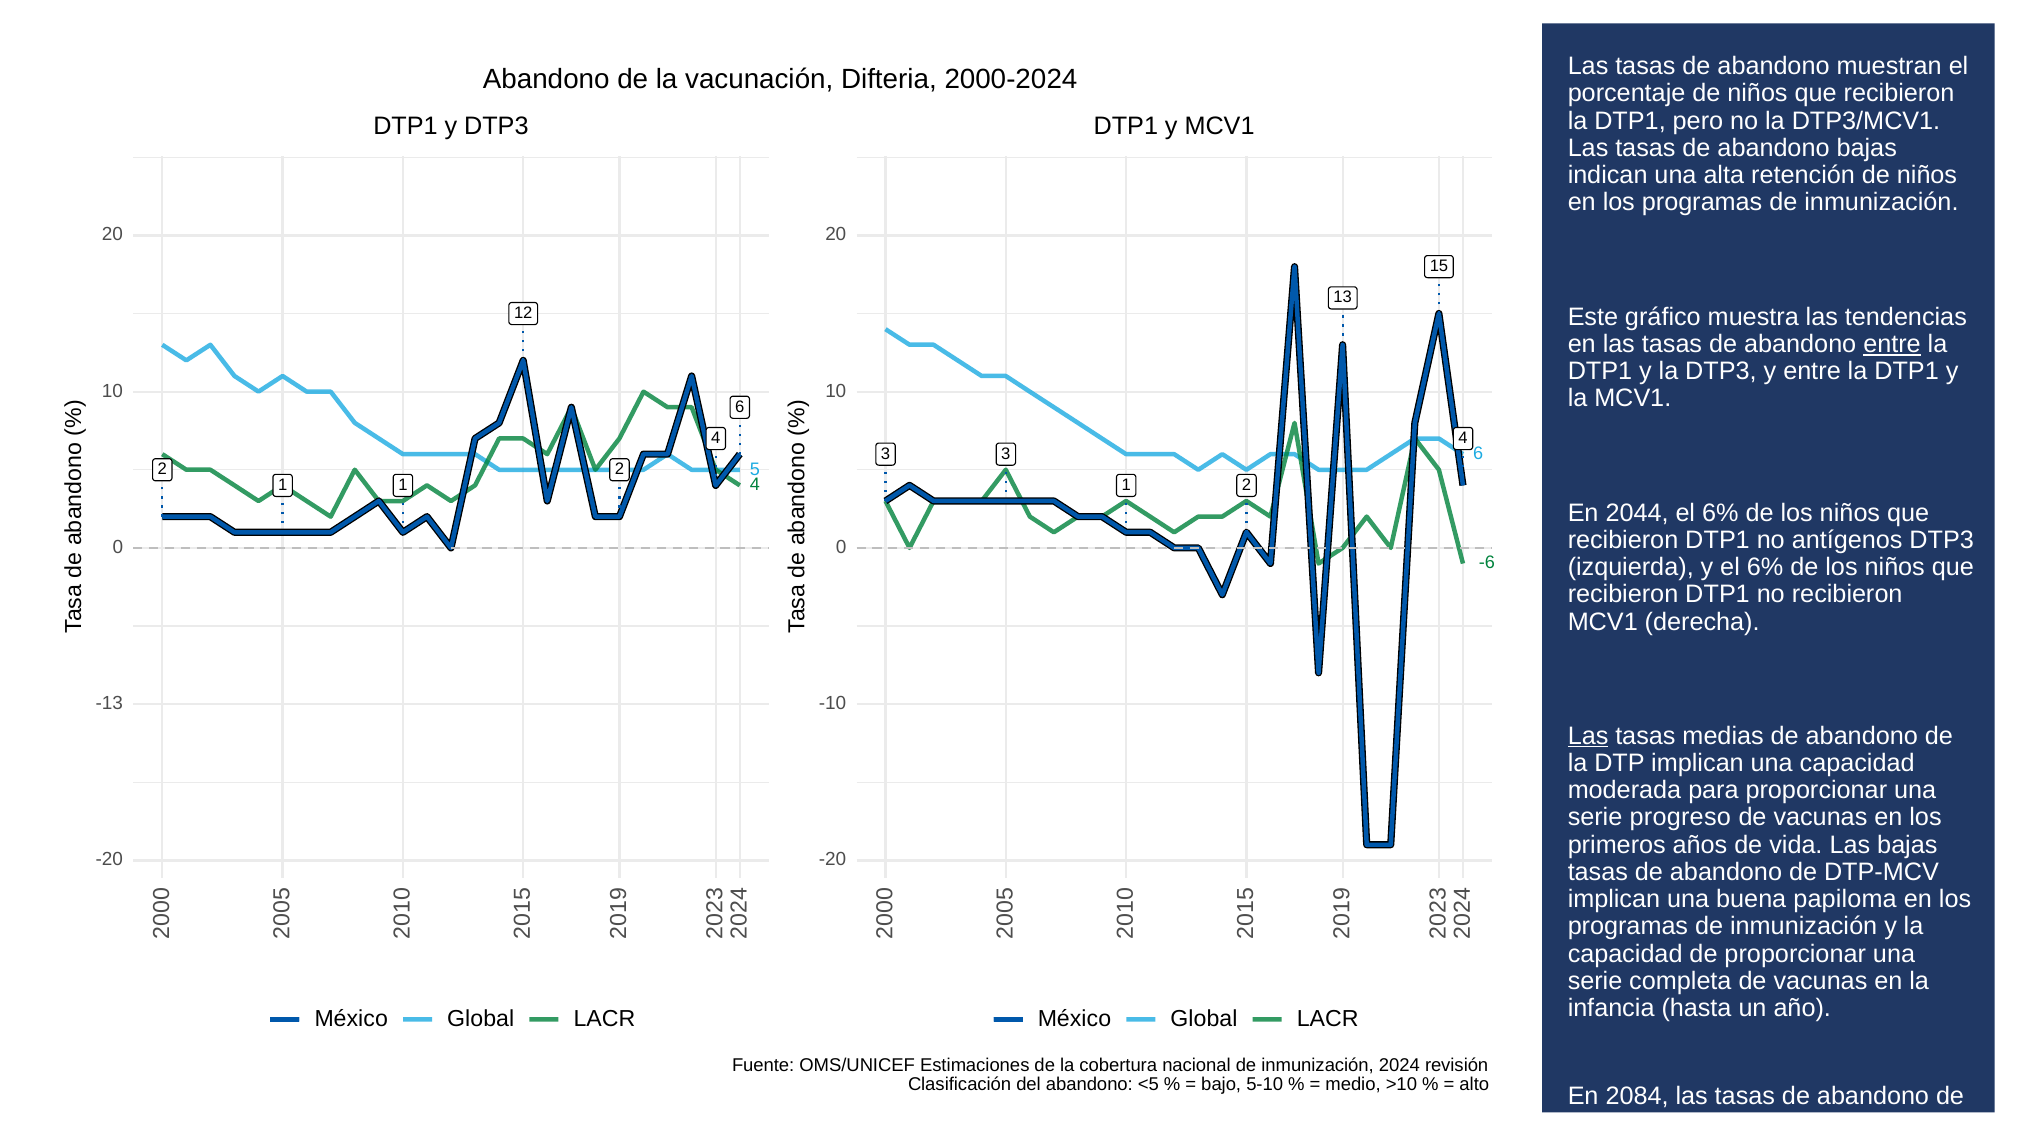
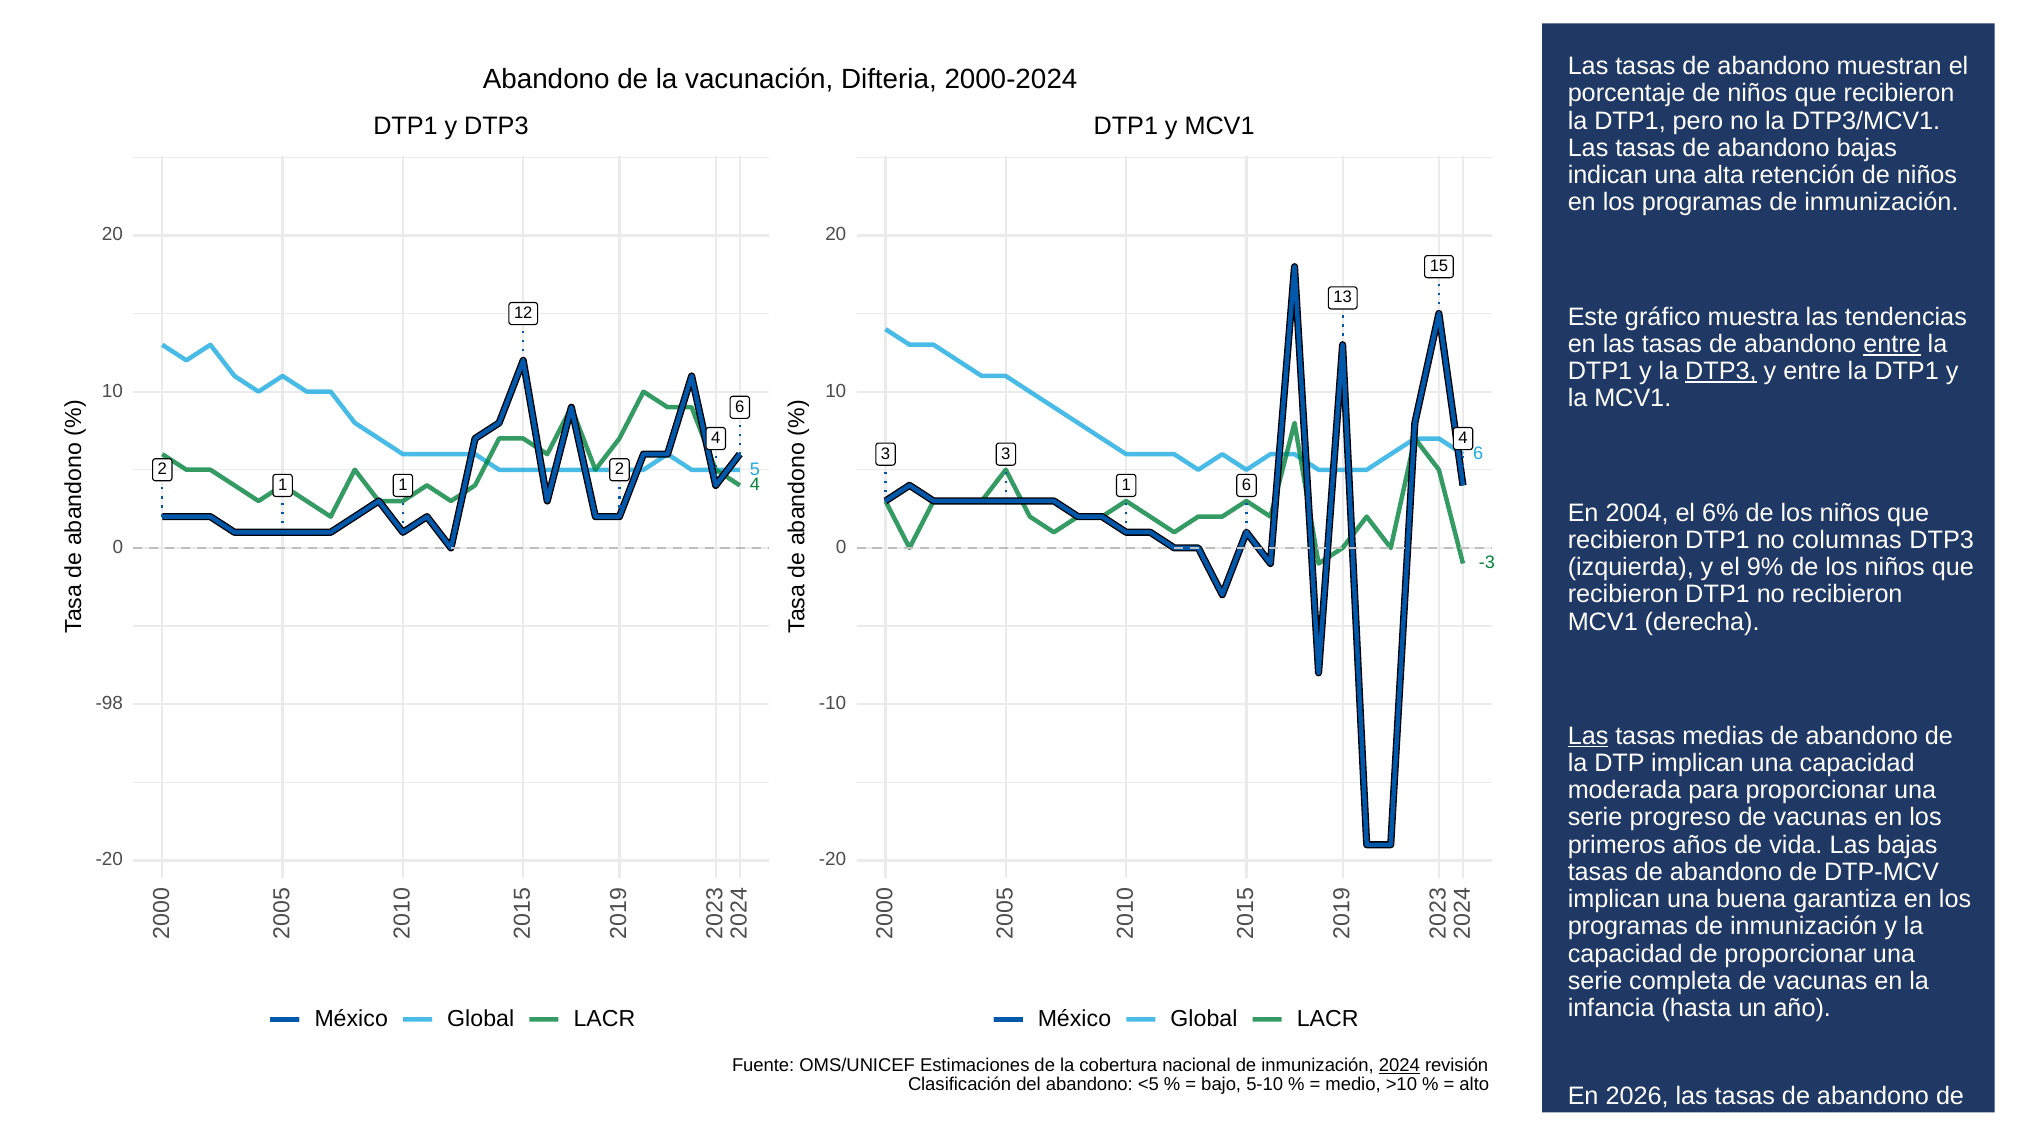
DTP3 underline: none -> present (1721, 371)
1 2: 2 -> 6 (1246, 485)
2044: 2044 -> 2004 (1637, 513)
antígenos: antígenos -> columnas (1847, 540)
-6: -6 -> -3 (1487, 563)
y el 6%: 6% -> 9% (1765, 567)
-13: -13 -> -98 (109, 704)
papiloma: papiloma -> garantiza (1845, 900)
2024 underline: none -> present (1399, 1065)
2084: 2084 -> 2026 (1637, 1096)
